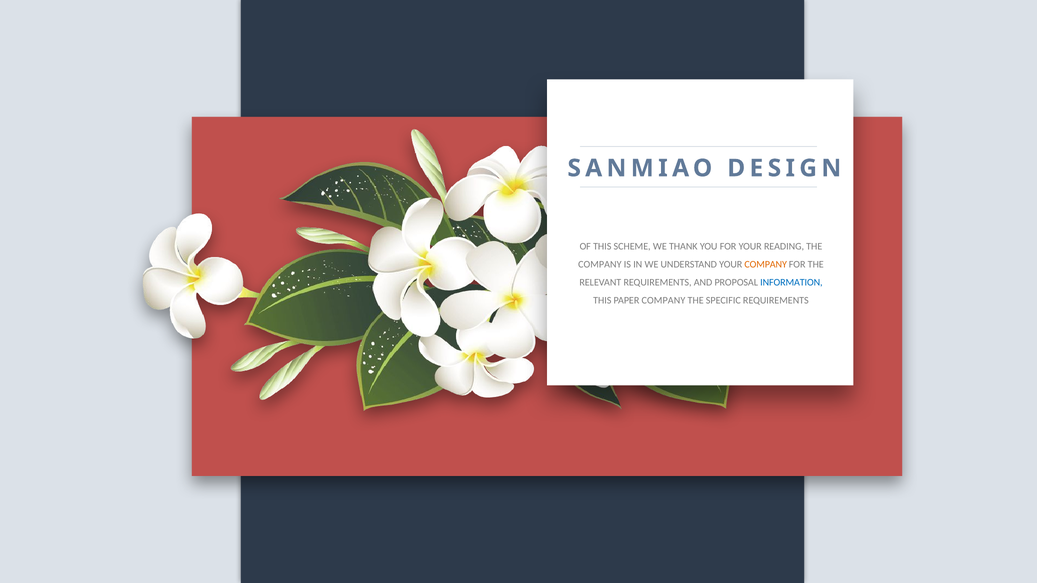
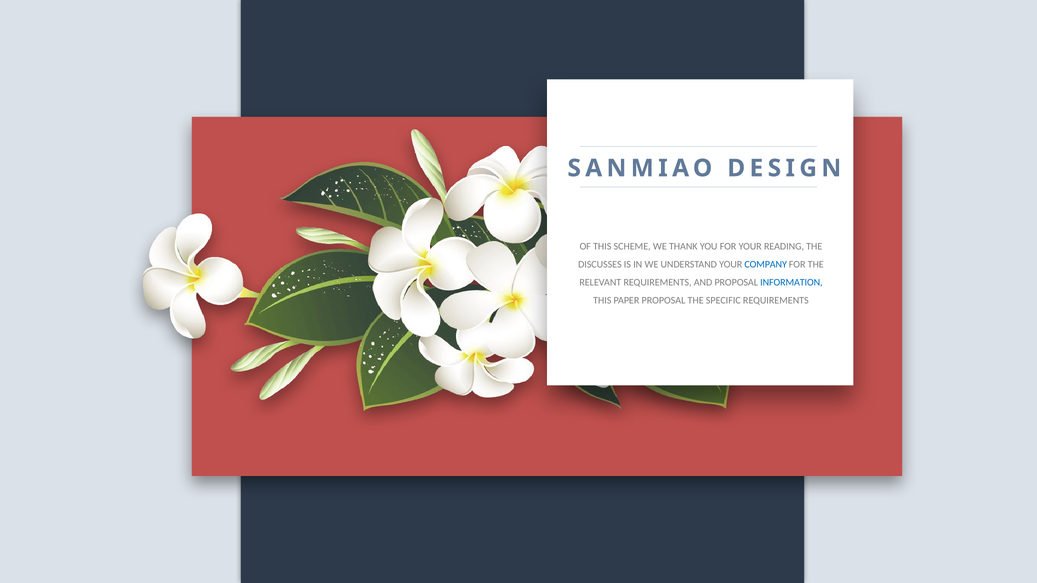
COMPANY: COMPANY -> DISCUSSES (600, 264)
COMPANY colour: orange -> blue (766, 264)
PAPER COMPANY: COMPANY -> PROPOSAL (663, 301)
